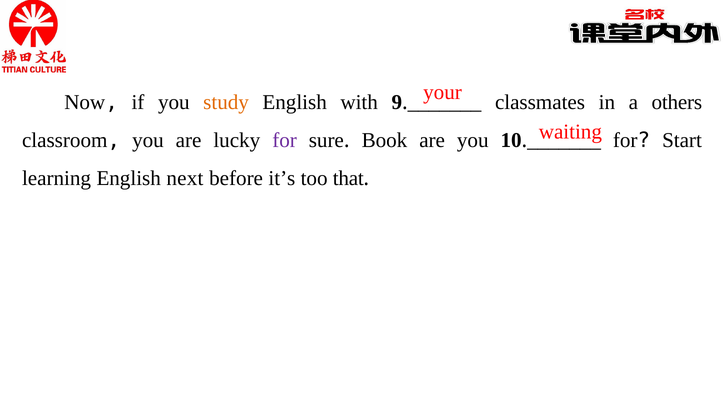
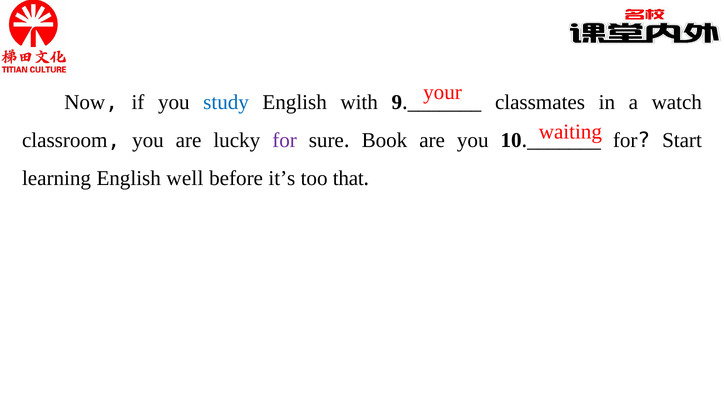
study colour: orange -> blue (226, 102)
others: others -> watch (677, 102)
next: next -> well (185, 178)
